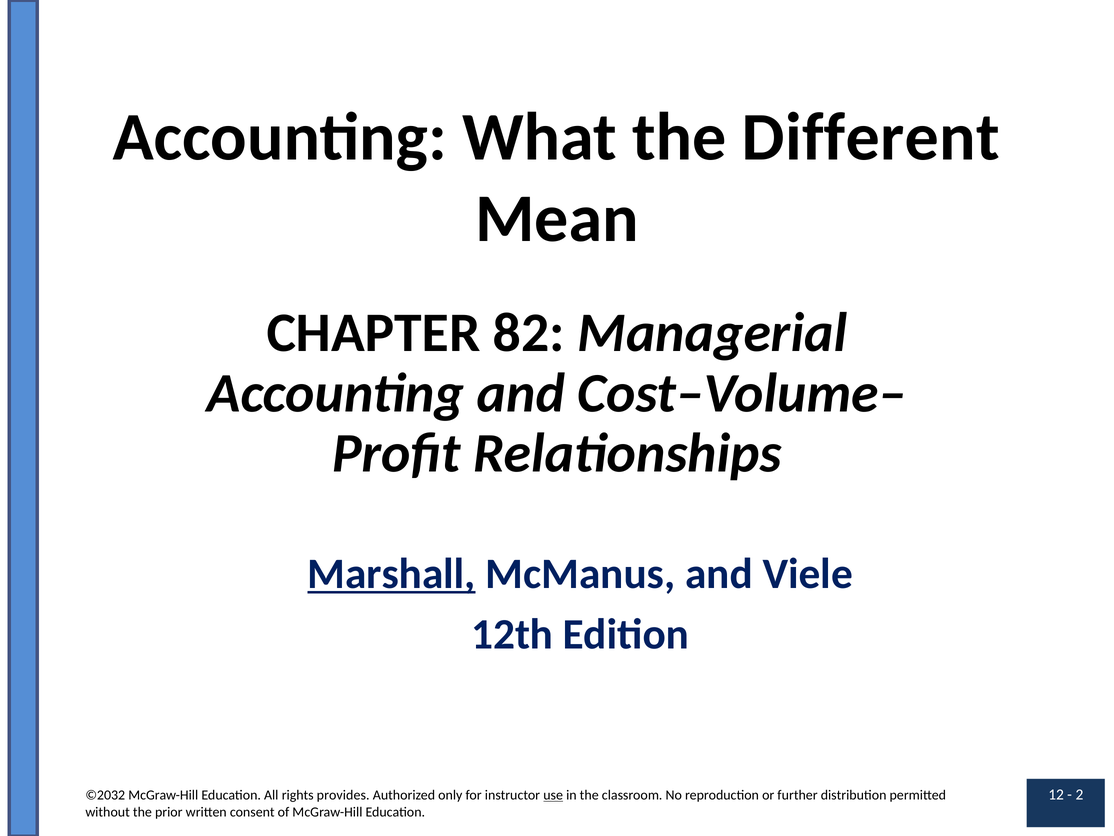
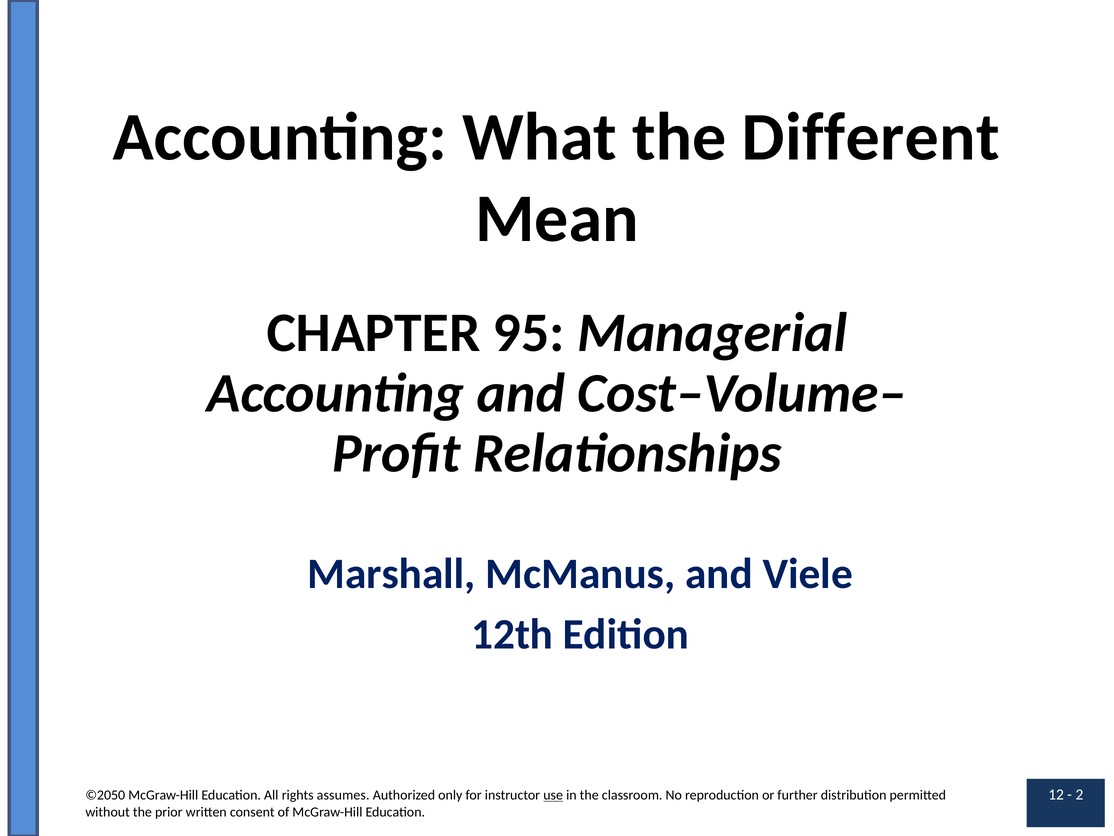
82: 82 -> 95 (529, 333)
Marshall underline: present -> none (391, 573)
©2032: ©2032 -> ©2050 (105, 795)
provides: provides -> assumes (343, 795)
